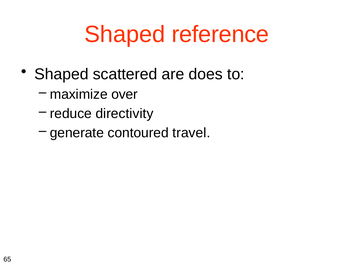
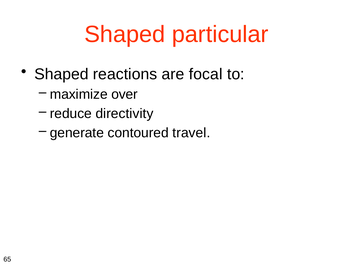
reference: reference -> particular (220, 34)
scattered: scattered -> reactions (125, 74)
does: does -> focal (206, 74)
